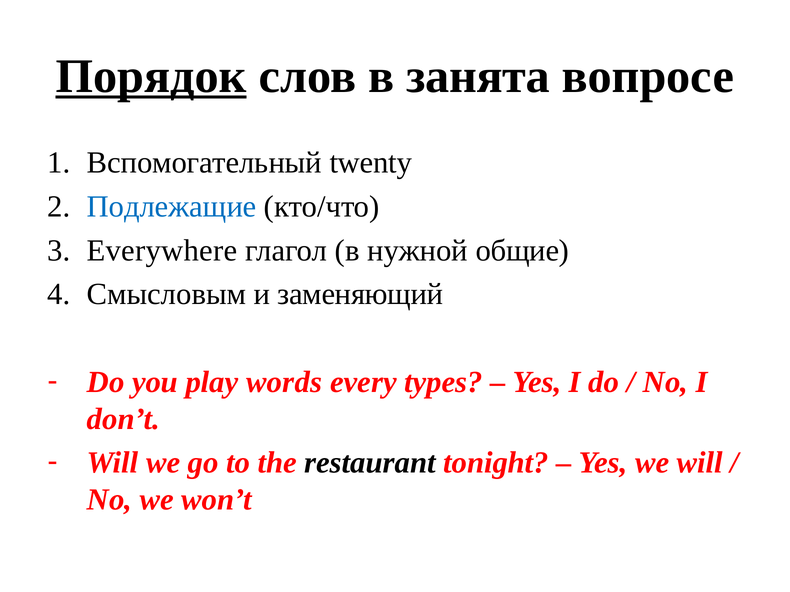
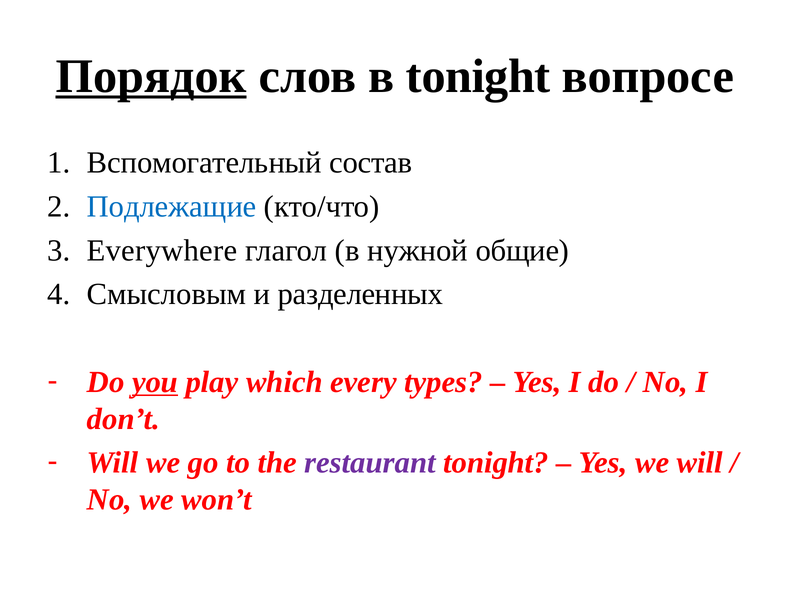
в занята: занята -> tonight (478, 76)
twenty: twenty -> состав (371, 163)
заменяющий: заменяющий -> разделенных (360, 295)
you underline: none -> present (155, 382)
words: words -> which (284, 382)
restaurant colour: black -> purple (370, 463)
